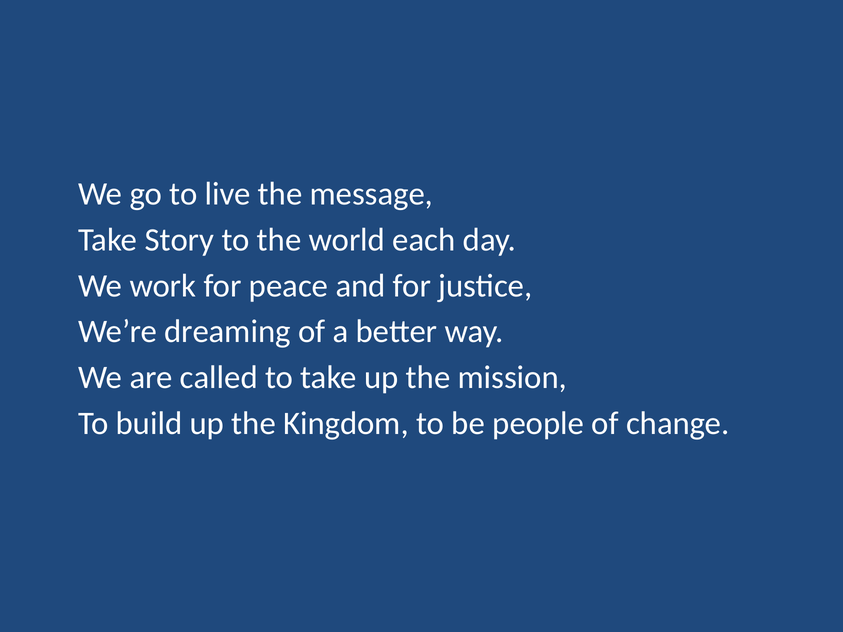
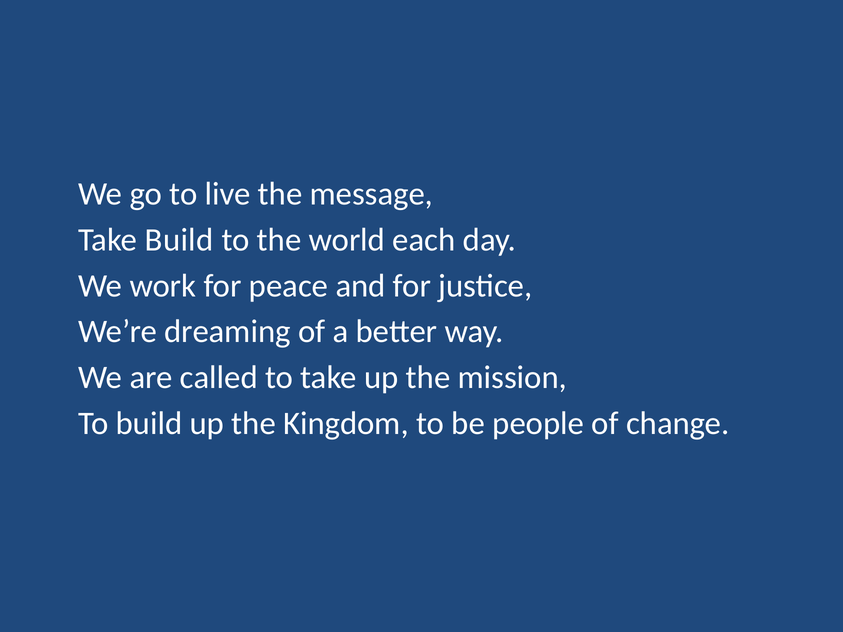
Take Story: Story -> Build (179, 240)
